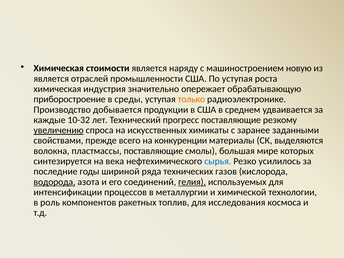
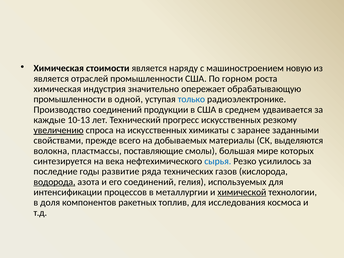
По уступая: уступая -> горном (237, 79)
приборостроение: приборостроение -> промышленности (70, 99)
среды: среды -> одной (129, 99)
только colour: orange -> blue (191, 99)
Производство добывается: добывается -> соединений (117, 110)
10-32: 10-32 -> 10-13 (79, 120)
прогресс поставляющие: поставляющие -> искусственных (231, 120)
конкуренции: конкуренции -> добываемых (181, 141)
шириной: шириной -> развитие (120, 172)
гелия underline: present -> none (192, 182)
химической underline: none -> present (242, 192)
роль: роль -> доля (50, 202)
